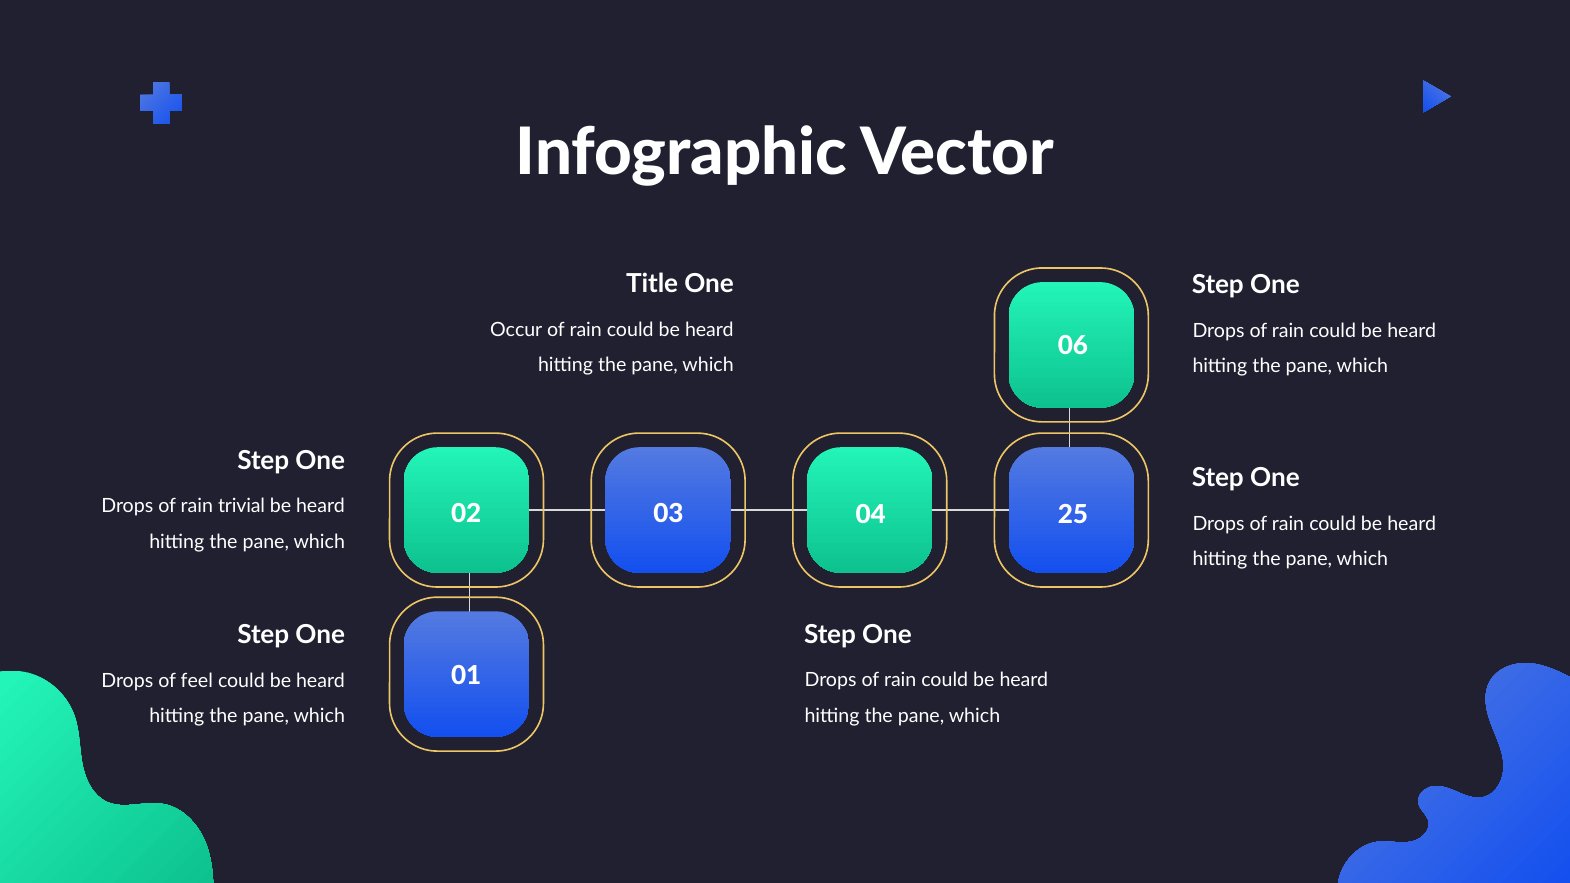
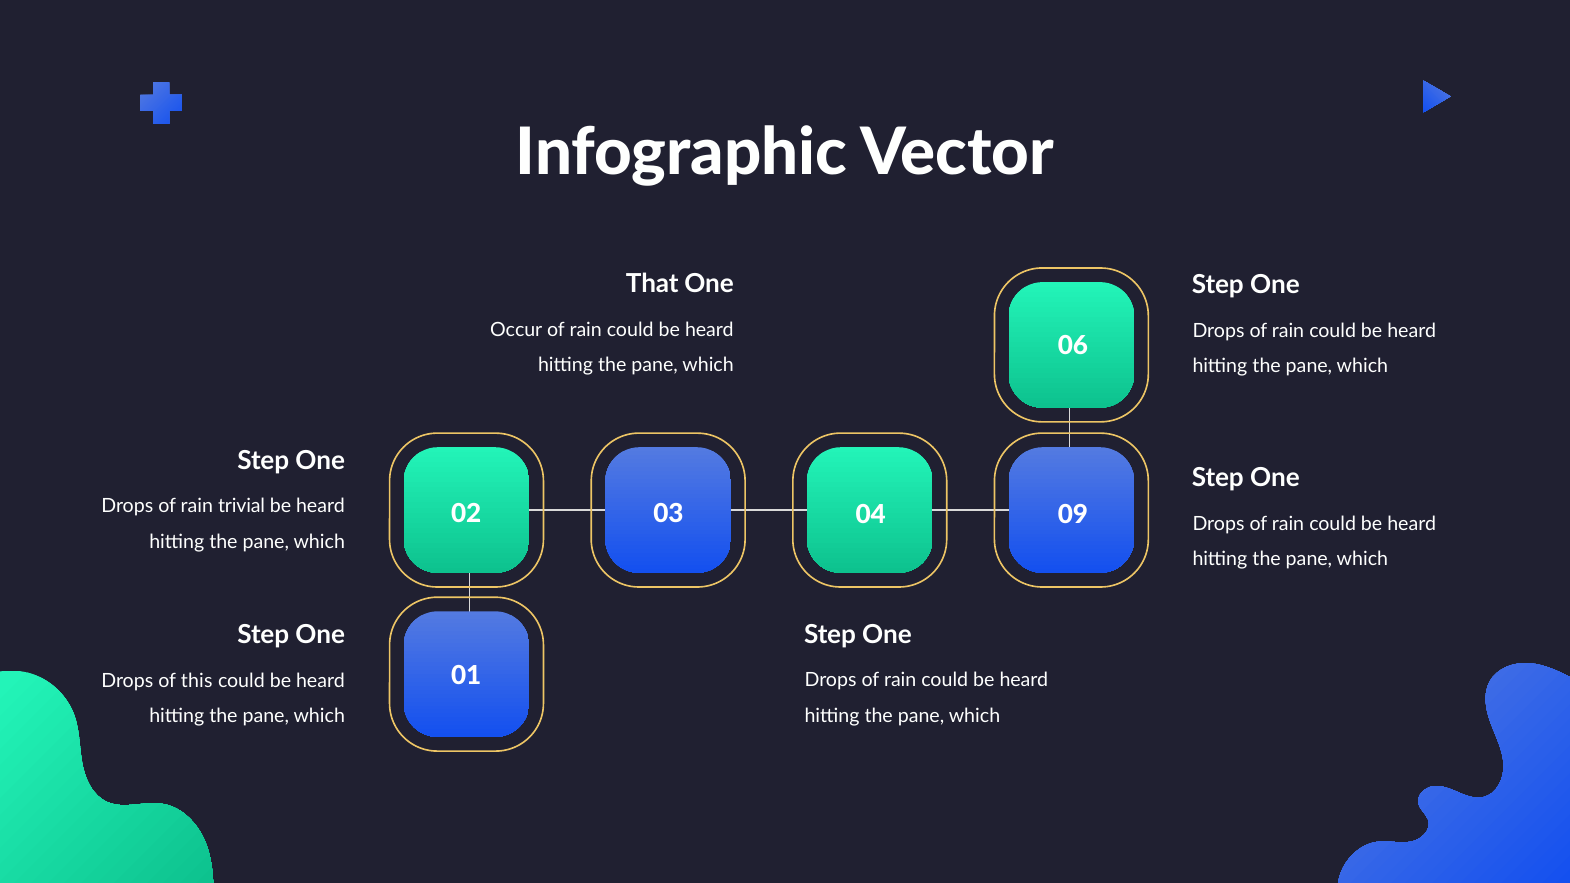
Title: Title -> That (652, 284)
25: 25 -> 09 (1073, 515)
feel: feel -> this (197, 681)
